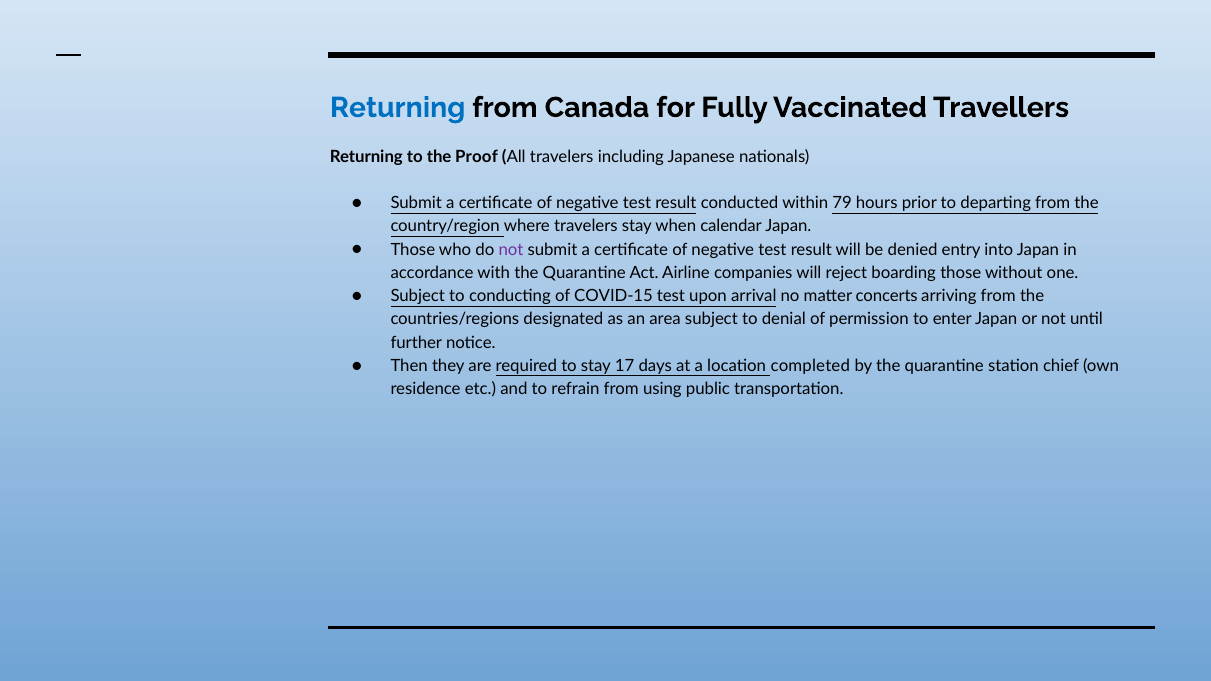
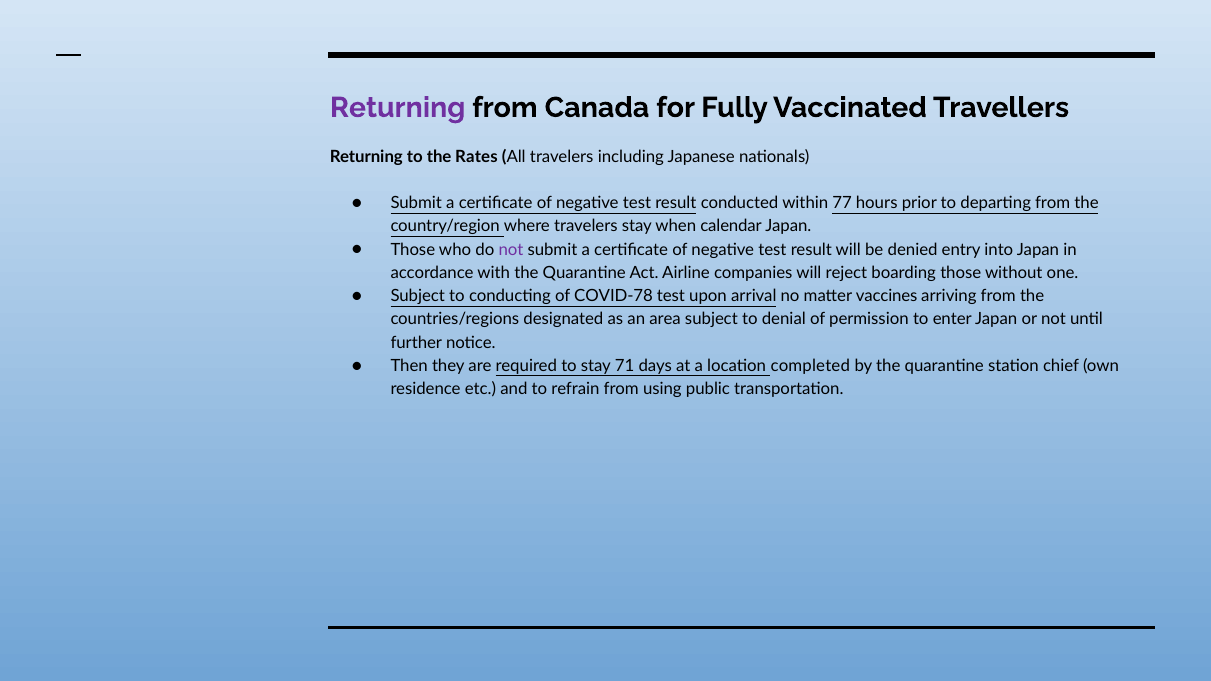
Returning colour: blue -> purple (398, 108)
Proof: Proof -> Rates (476, 157)
79: 79 -> 77 (842, 203)
COVID-15: COVID-15 -> COVID-78 (614, 296)
concerts: concerts -> vaccines (887, 296)
17: 17 -> 71 (625, 366)
